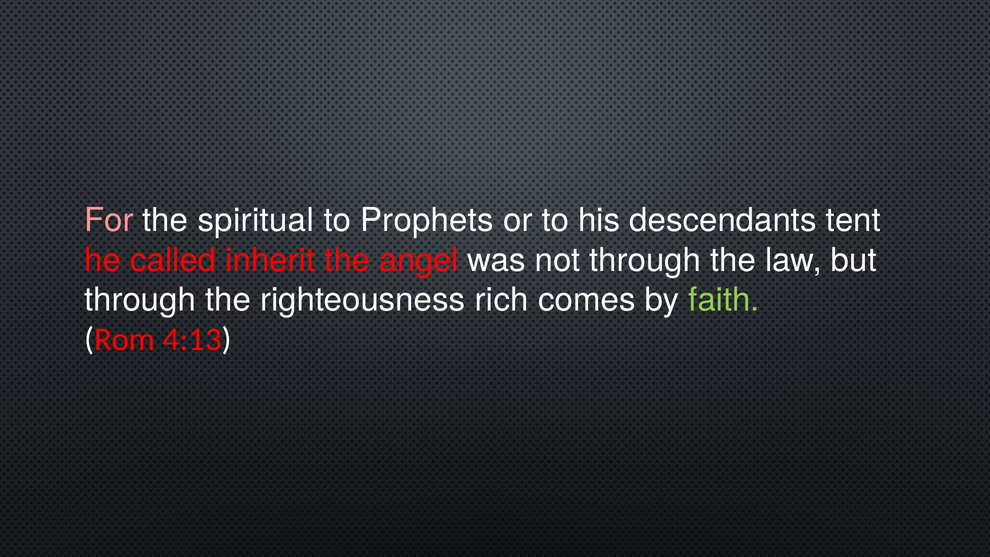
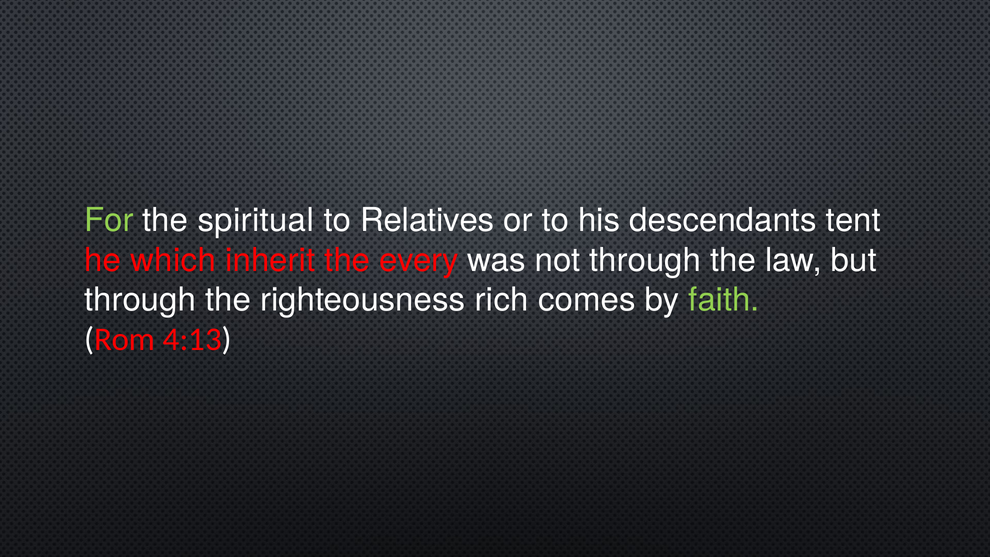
For colour: pink -> light green (109, 220)
Prophets: Prophets -> Relatives (427, 220)
called: called -> which (173, 260)
angel: angel -> every (419, 260)
